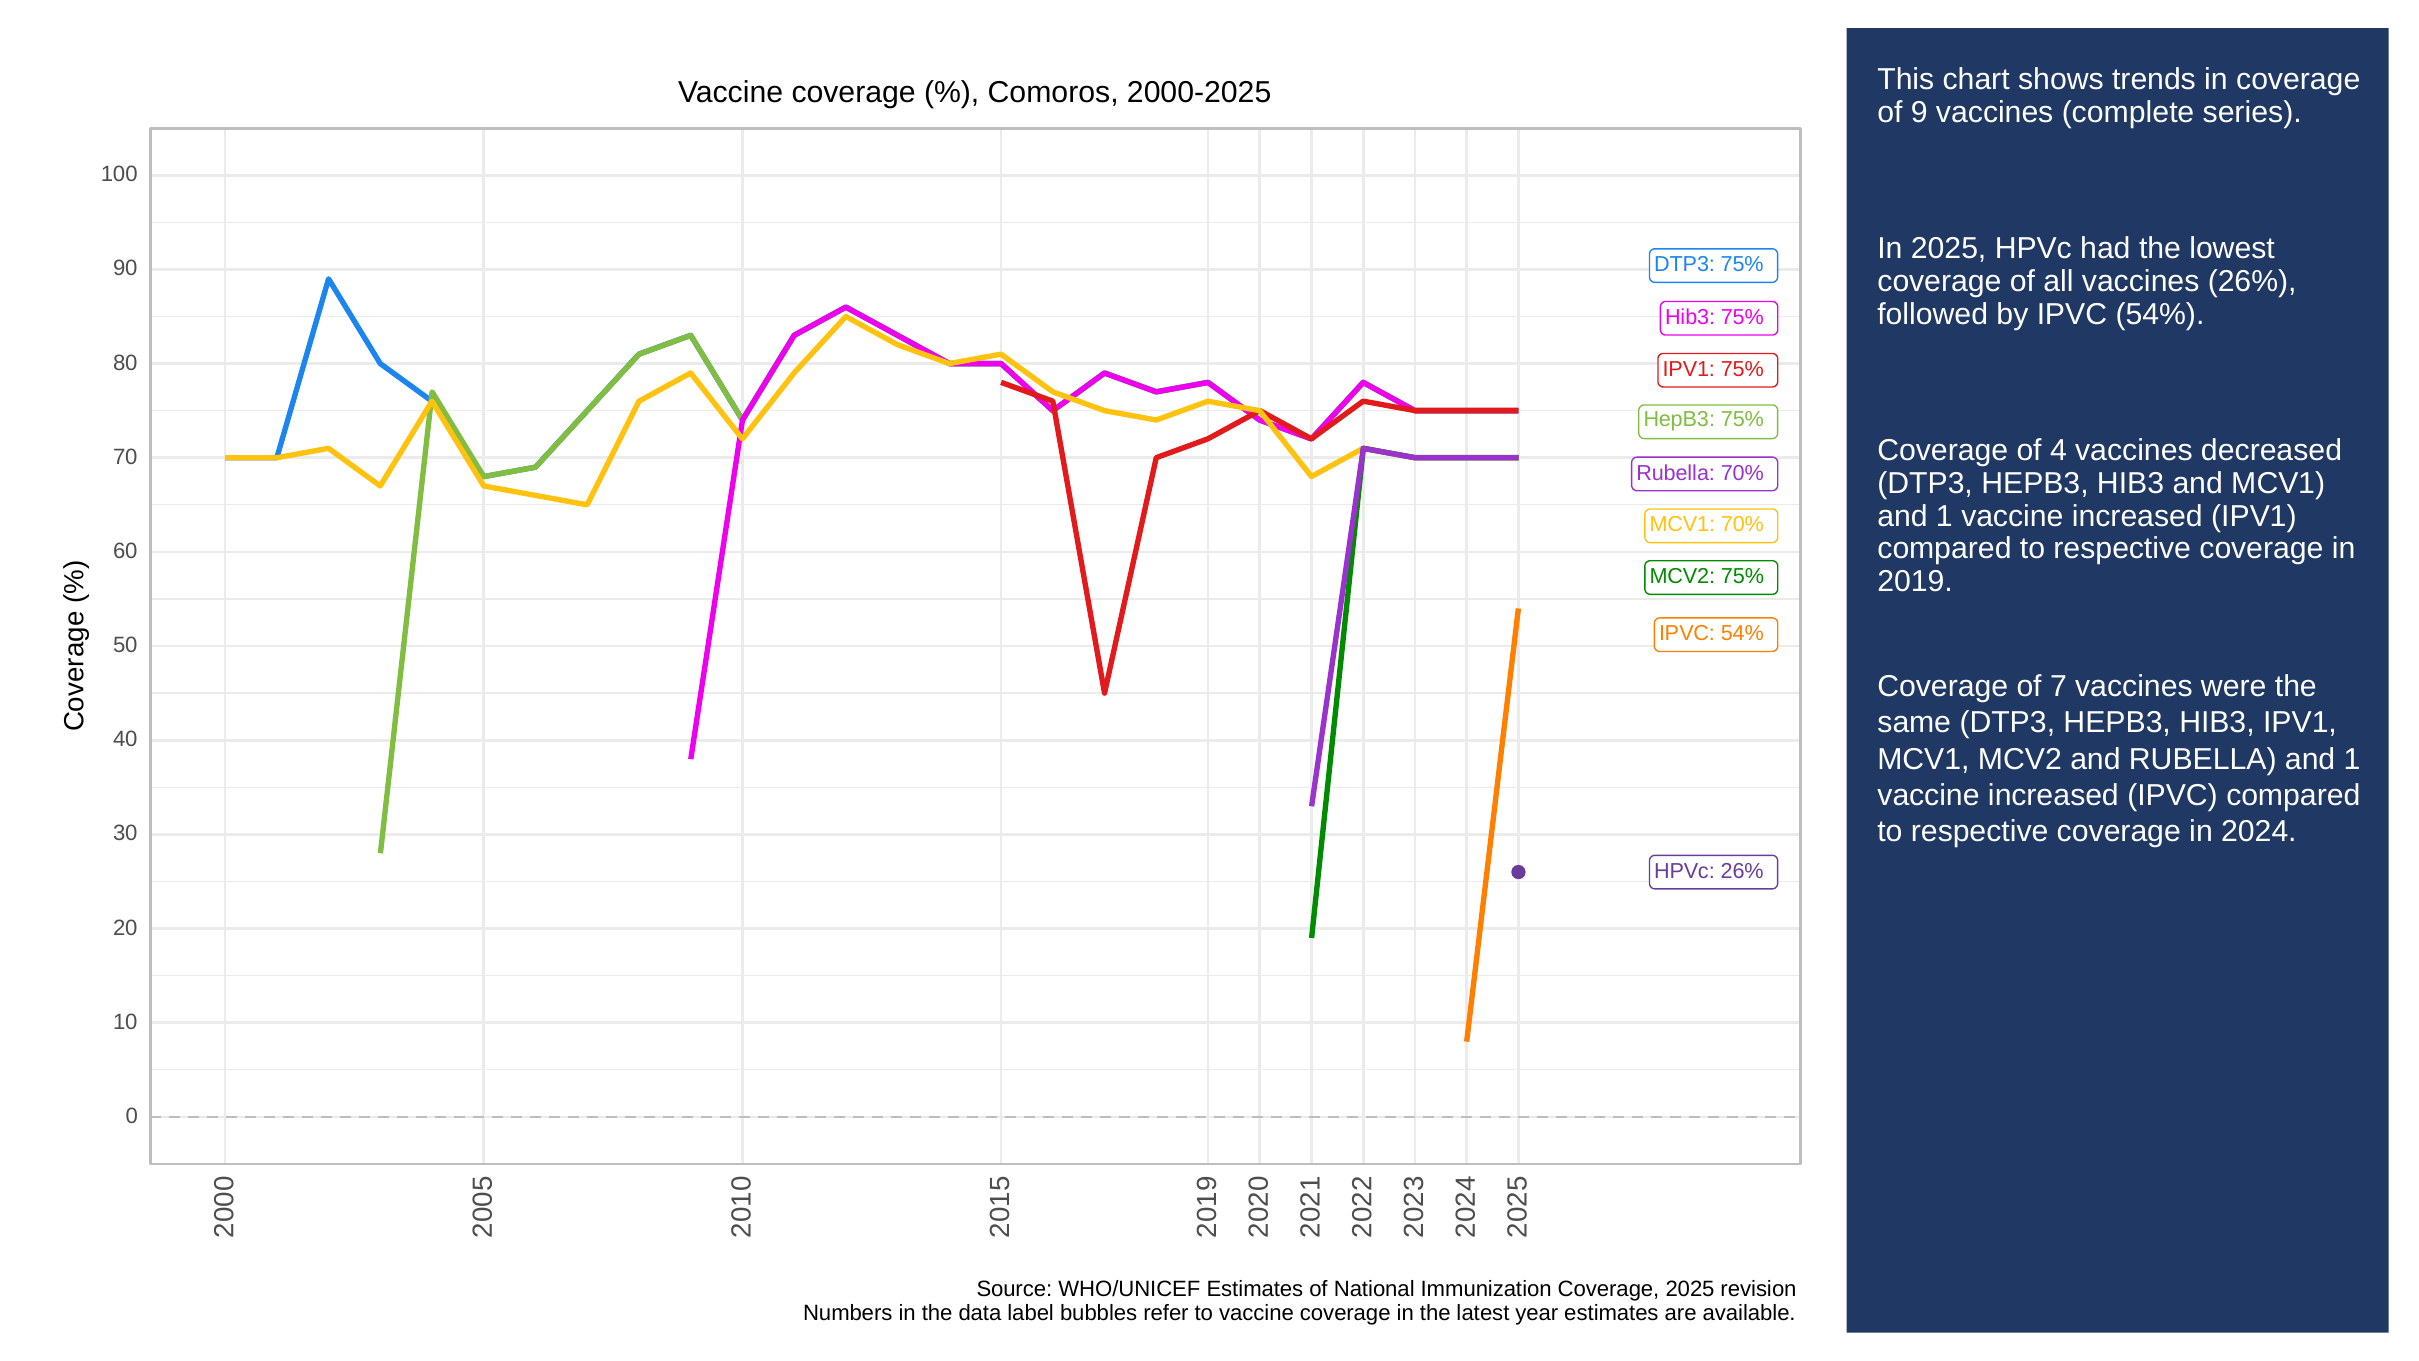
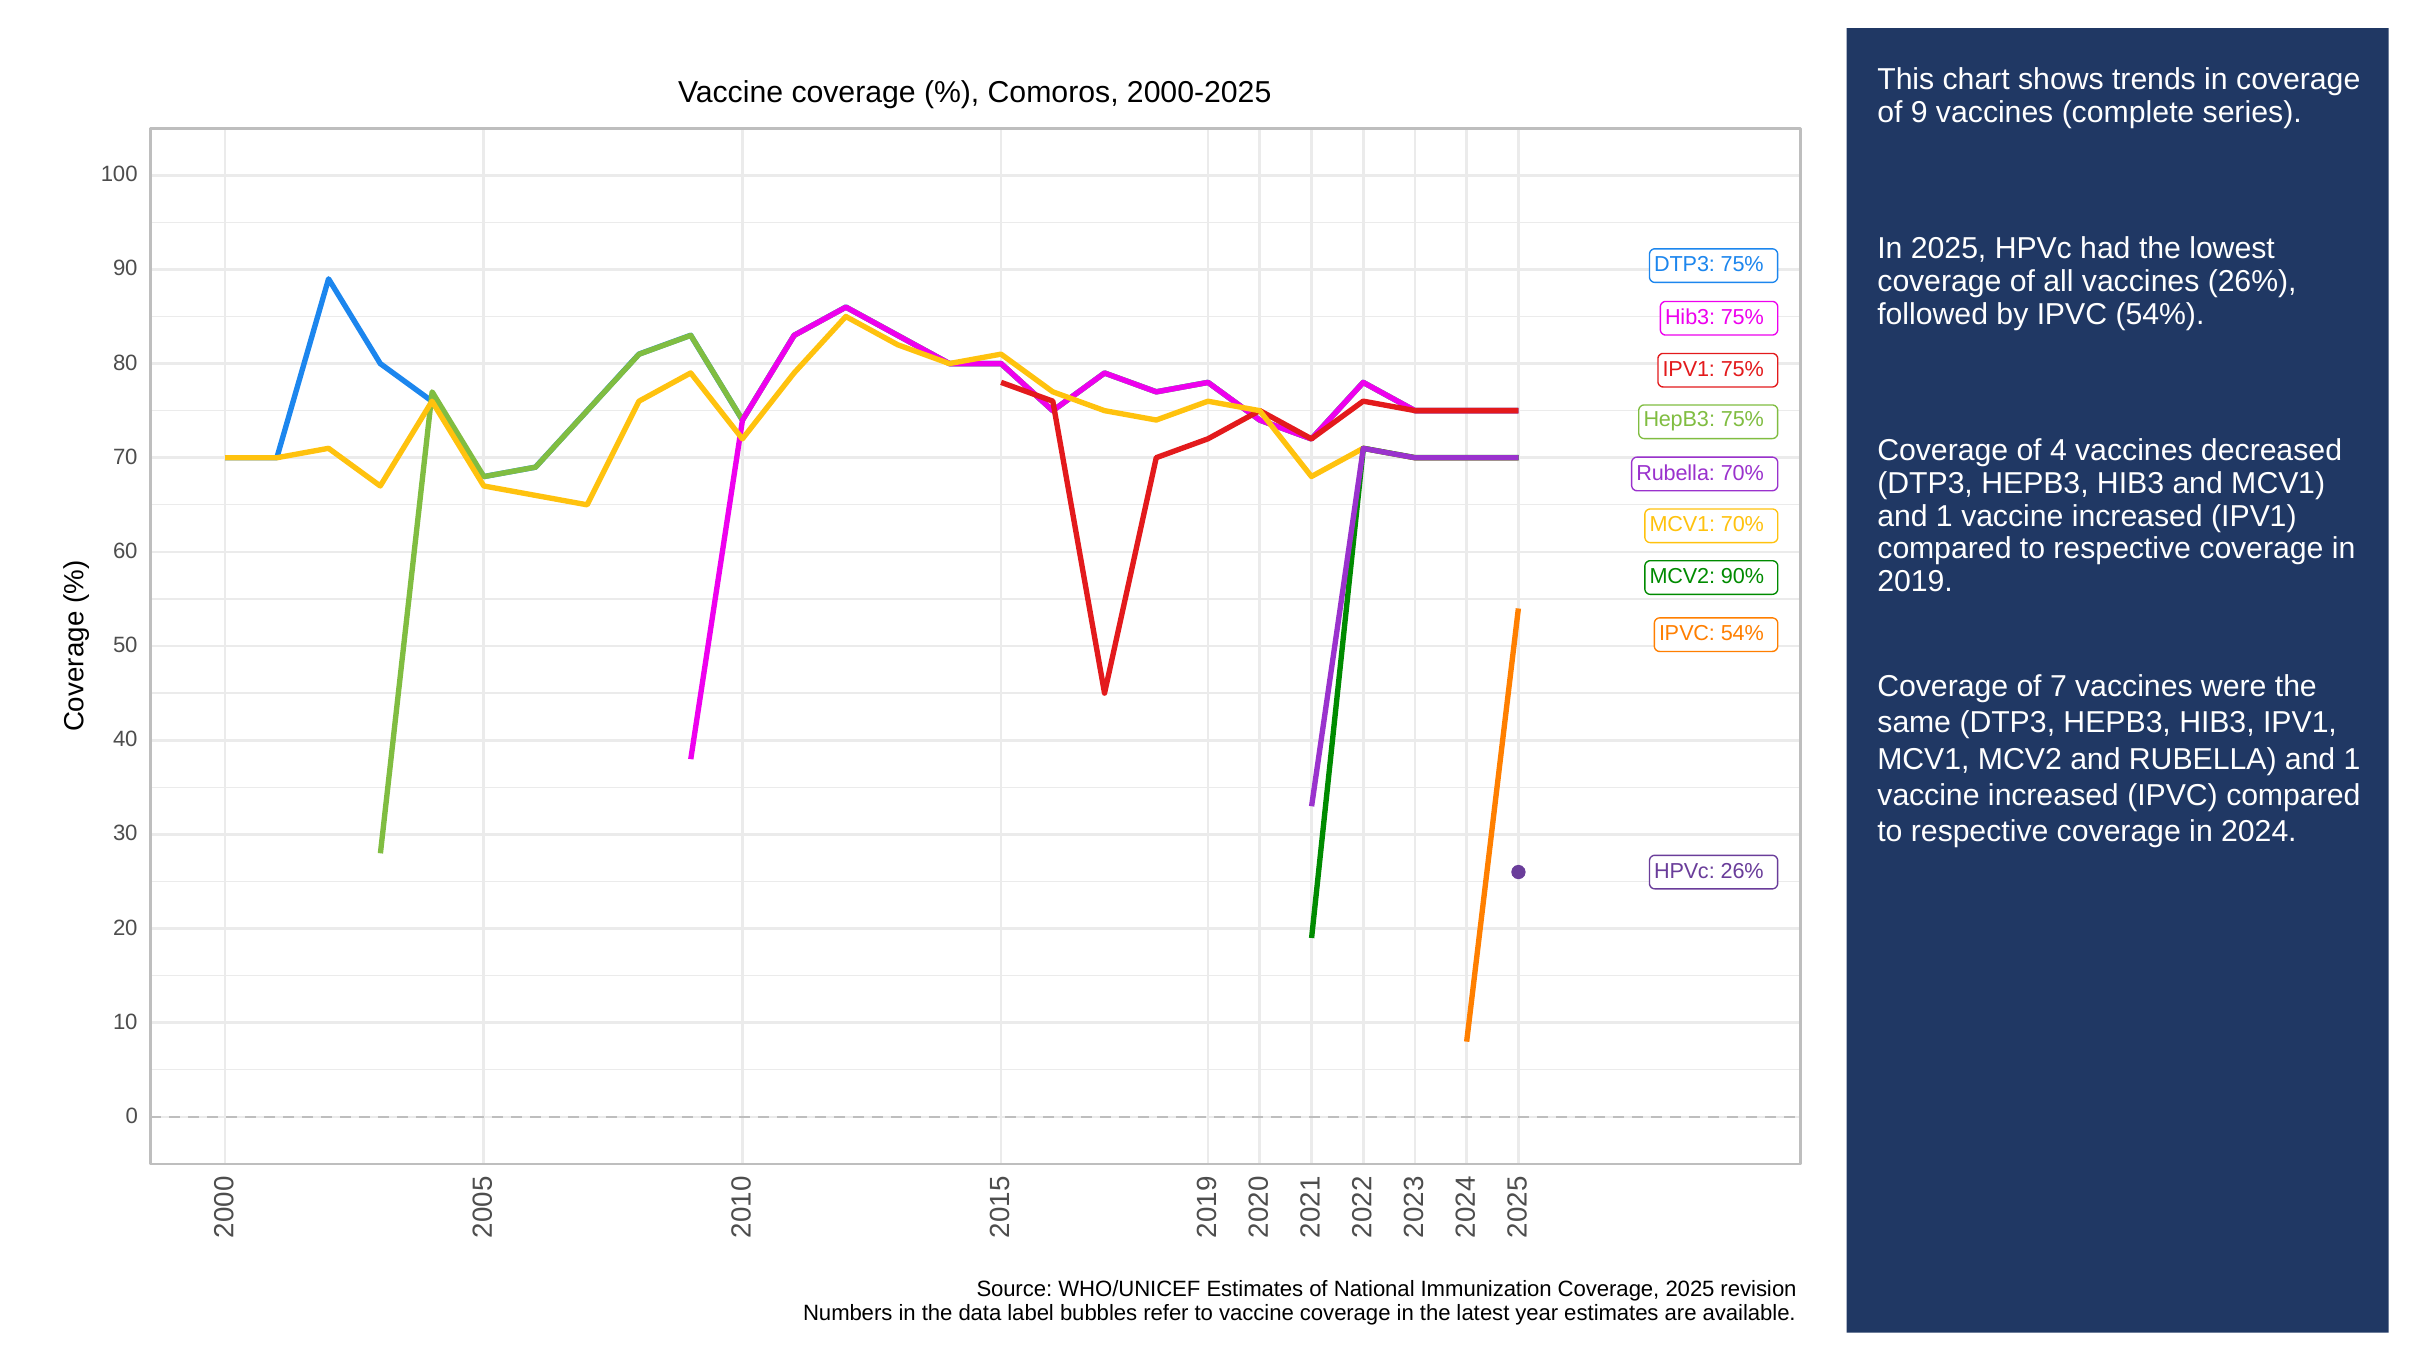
MCV2 75%: 75% -> 90% (1742, 576)
